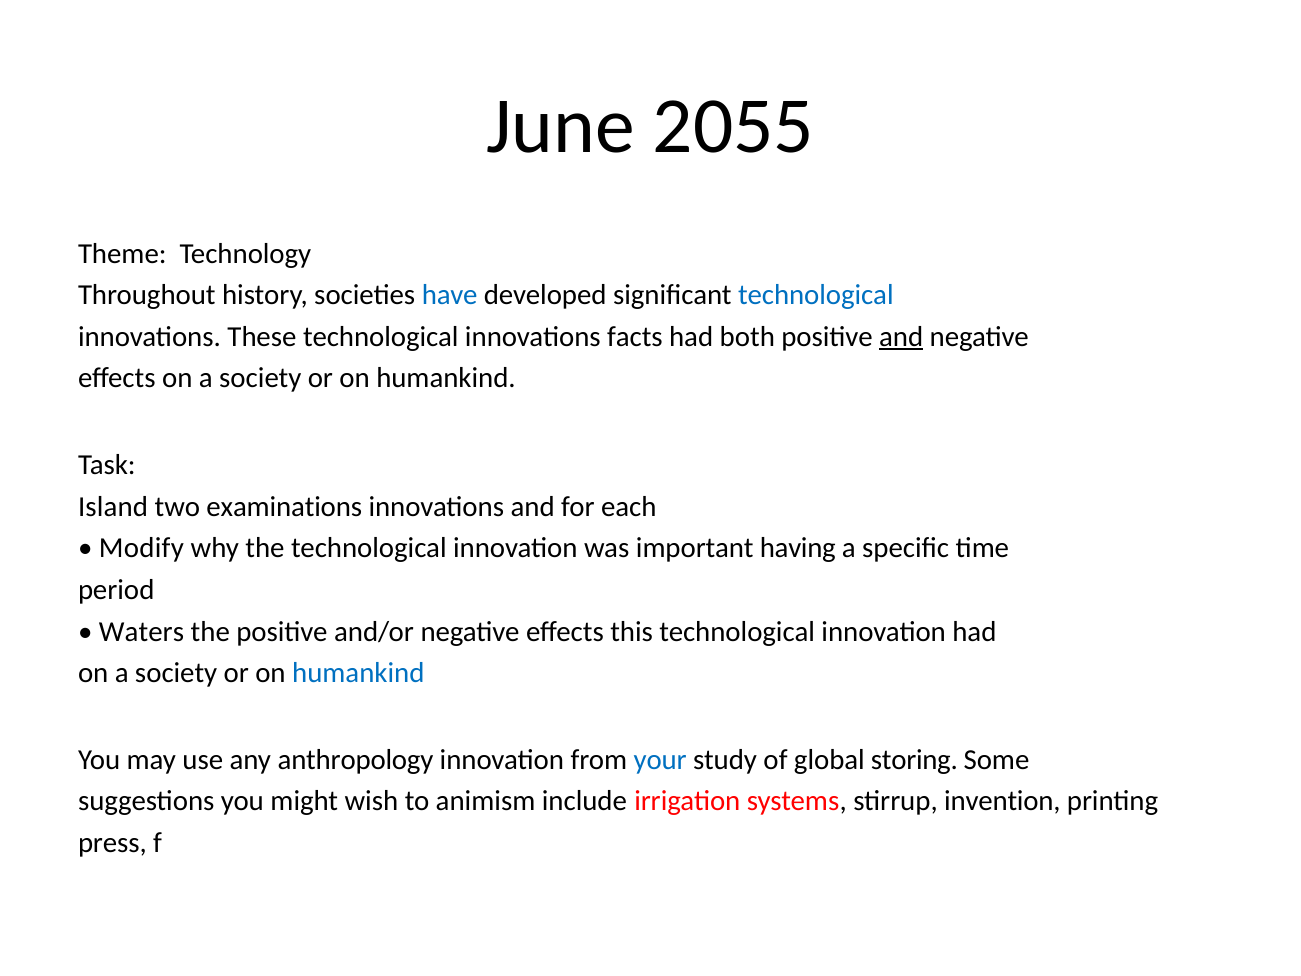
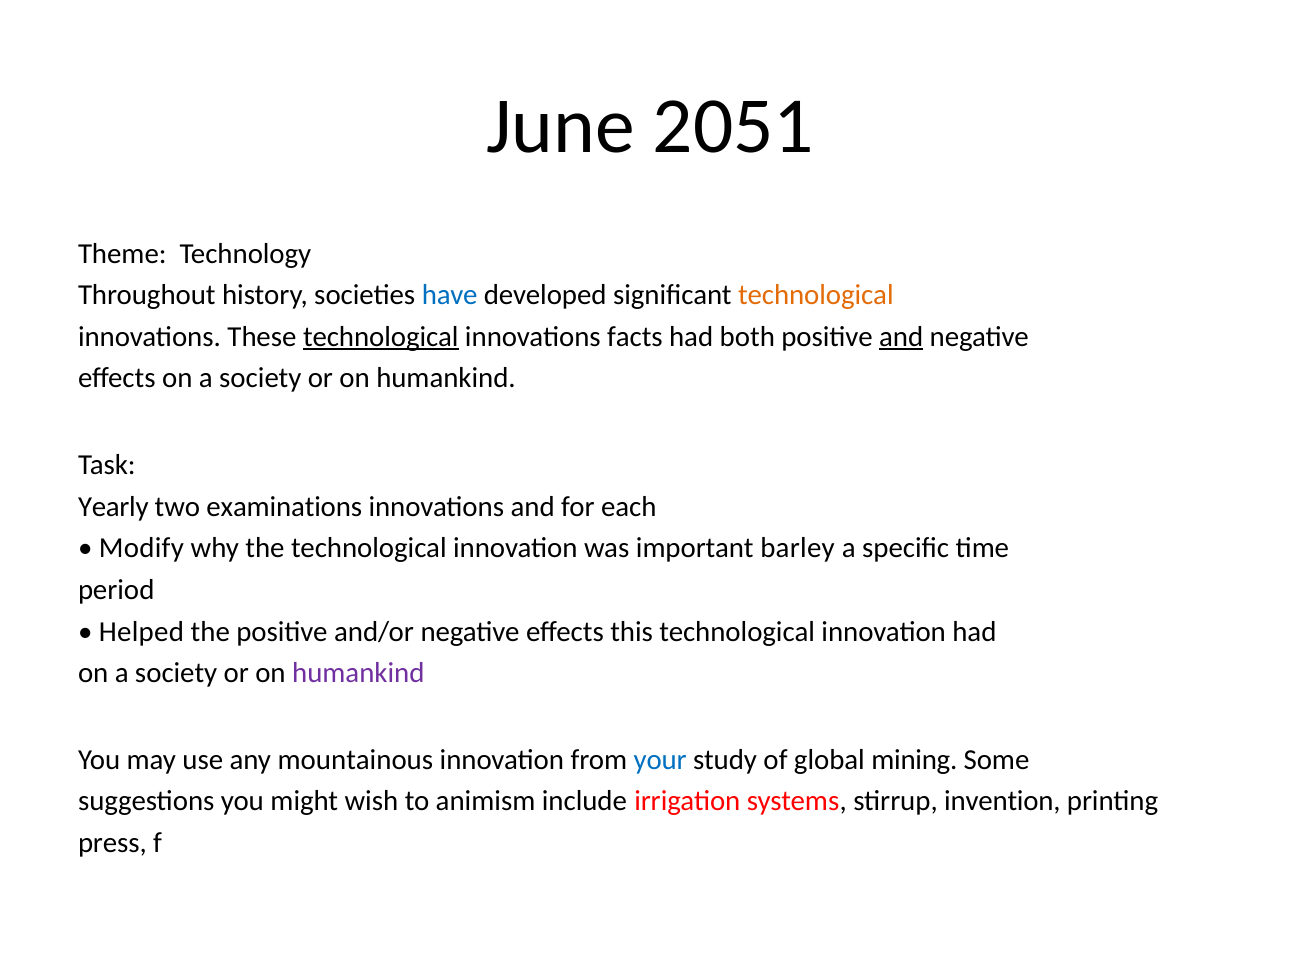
2055: 2055 -> 2051 (733, 126)
technological colour: blue -> orange (816, 295)
technological underline: none -> present (381, 337)
Island: Island -> Yearly (113, 507)
having: having -> barley (798, 548)
Waters: Waters -> Helped (141, 631)
humankind colour: blue -> purple (358, 673)
anthropology: anthropology -> mountainous (355, 760)
storing: storing -> mining (914, 760)
